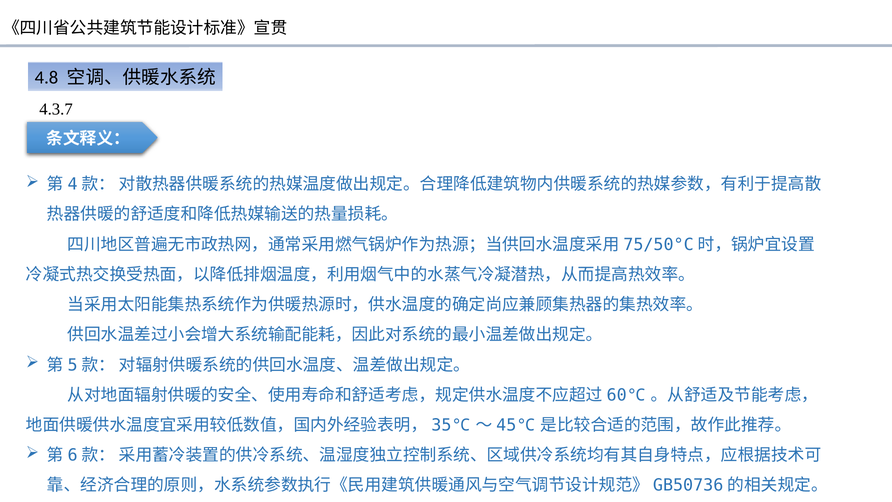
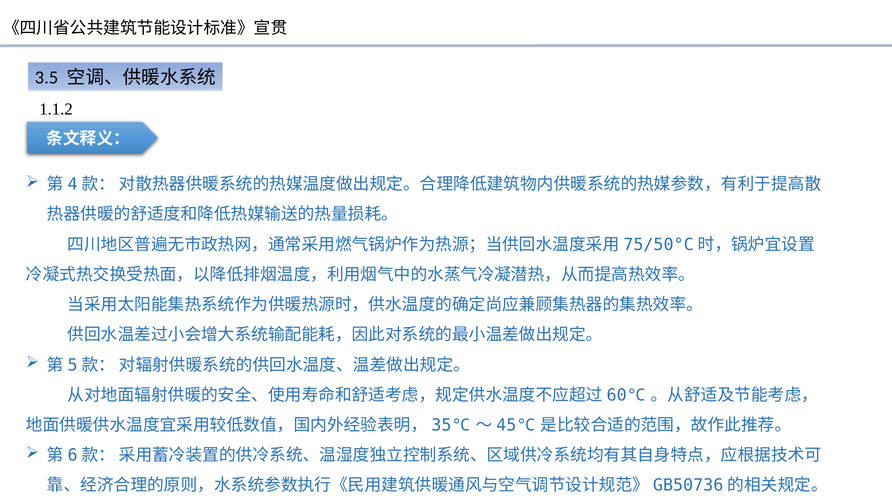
4.8: 4.8 -> 3.5 (46, 77)
4.3.7: 4.3.7 -> 1.1.2 (56, 109)
